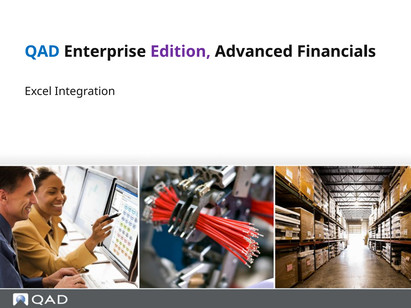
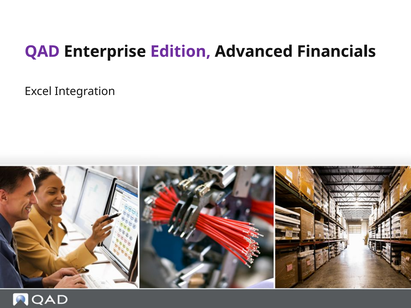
QAD colour: blue -> purple (42, 52)
